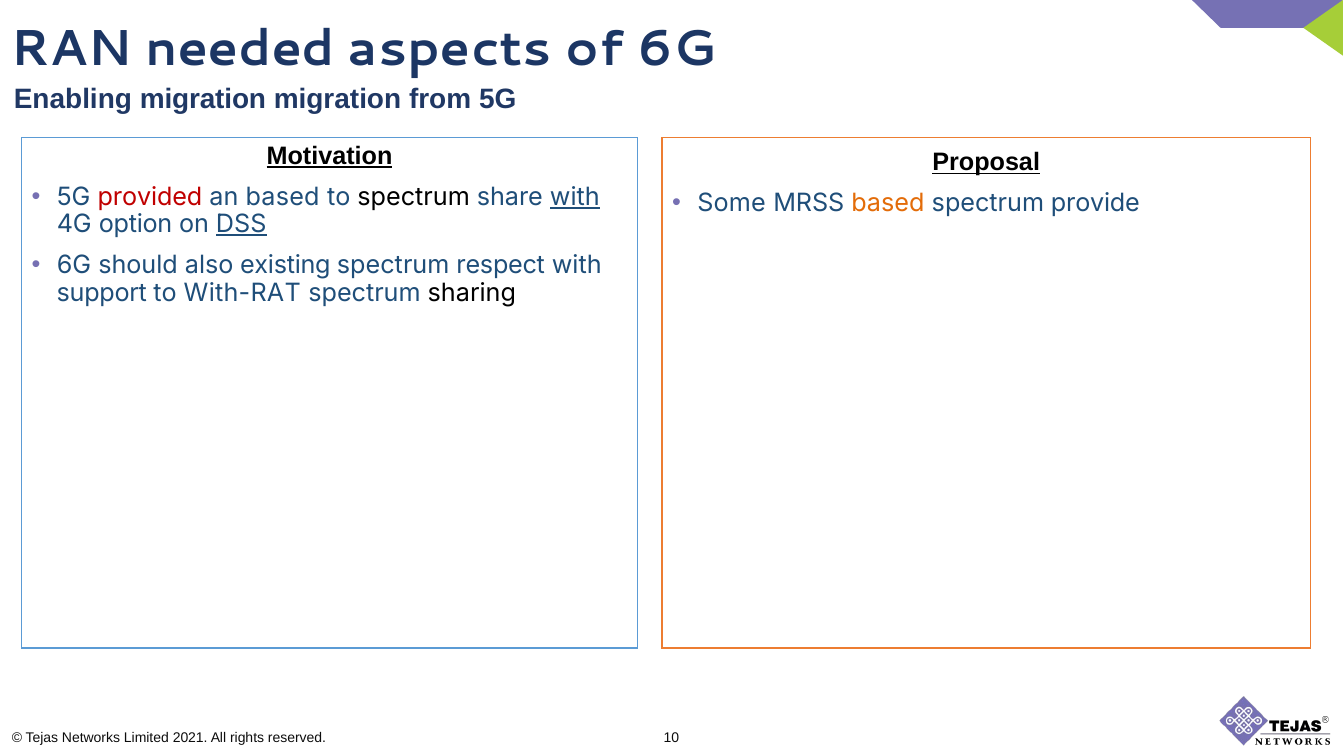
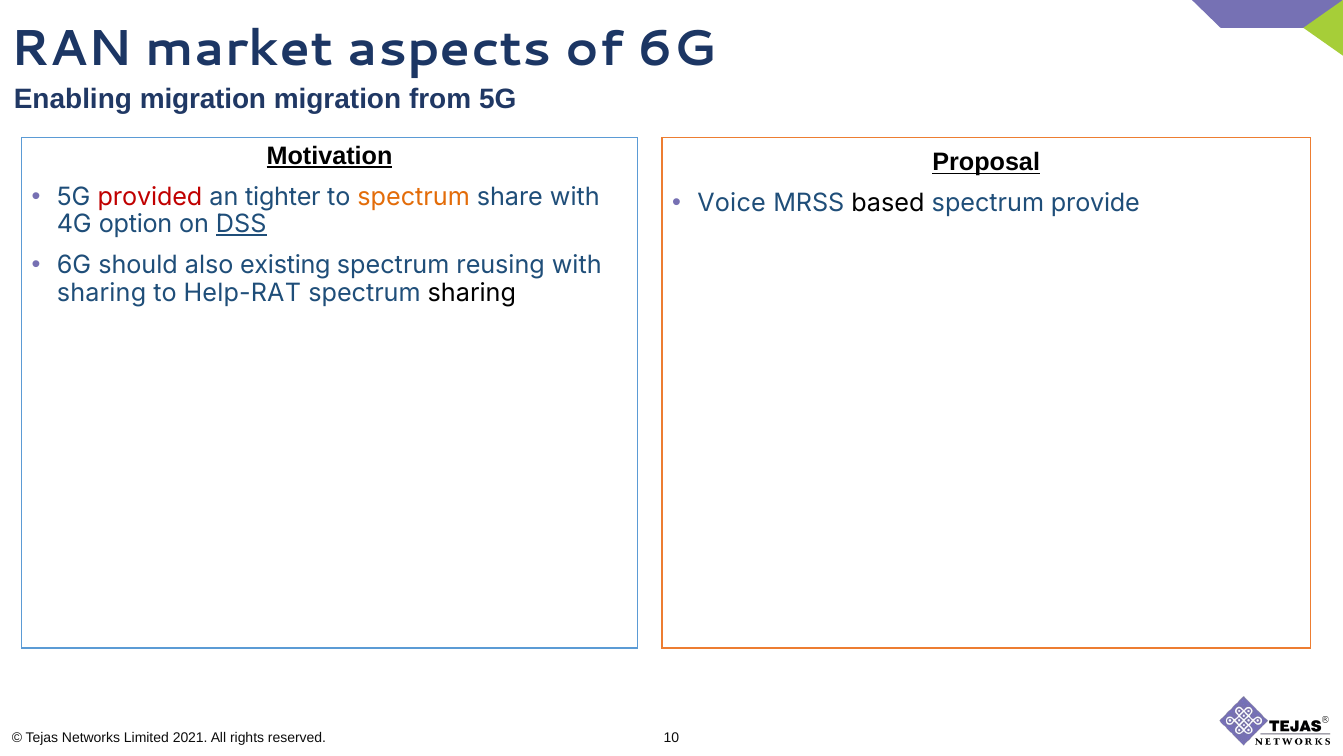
needed: needed -> market (240, 48)
an based: based -> tighter (283, 197)
spectrum colour: black -> orange (414, 197)
with underline: present -> none (575, 197)
Some: Some -> Voice (732, 203)
based colour: orange -> black (888, 203)
respect: respect -> reusing (501, 265)
support: support -> sharing (102, 293)
With-RAT: With-RAT -> Help-RAT (242, 293)
